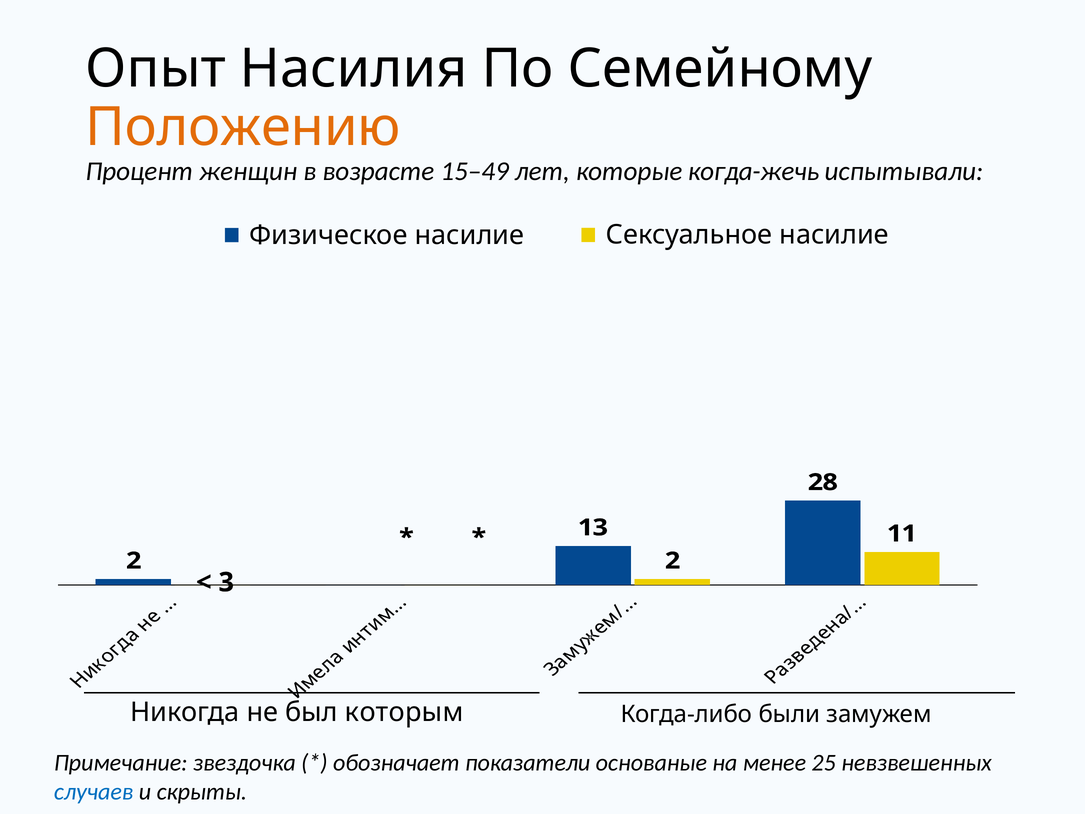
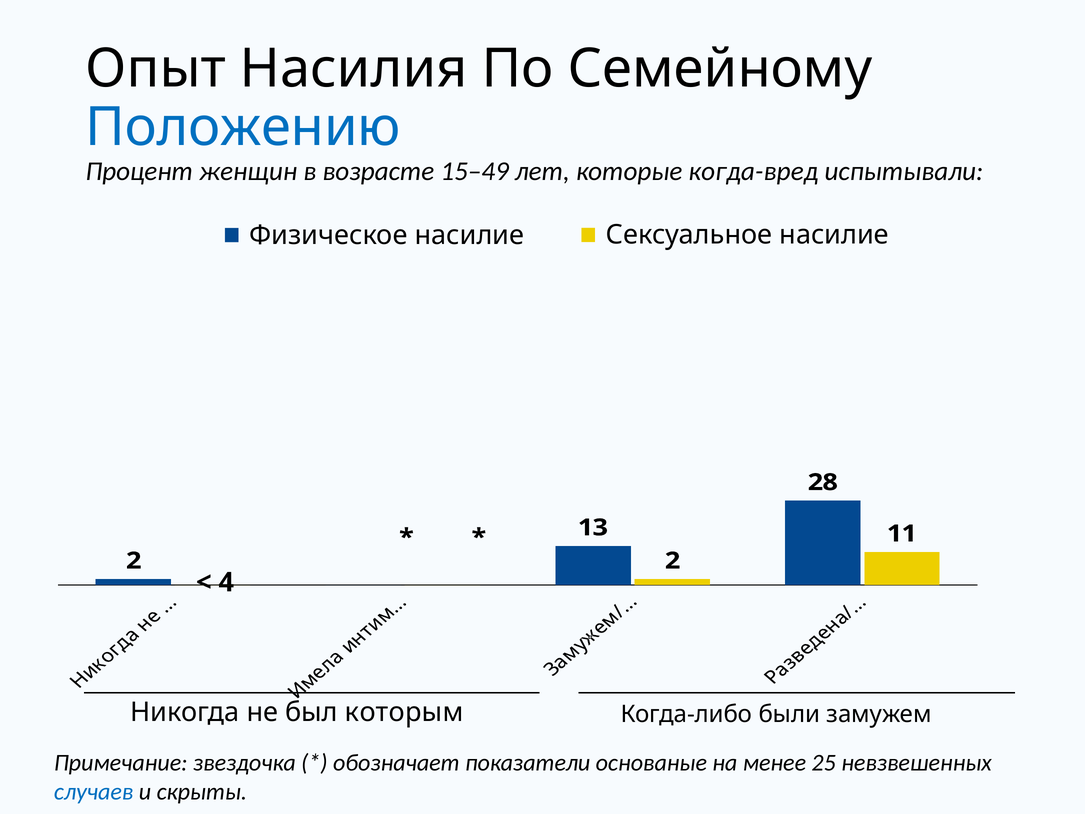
Положению colour: orange -> blue (243, 127)
когда-жечь: когда-жечь -> когда-вред (753, 171)
3: 3 -> 4 (226, 582)
